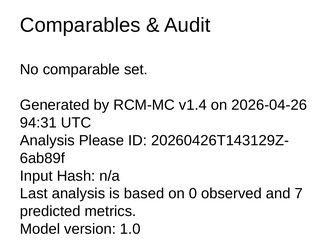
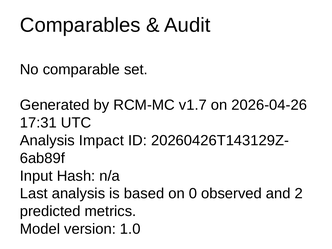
v1.4: v1.4 -> v1.7 (193, 105)
94:31: 94:31 -> 17:31 (38, 123)
Please: Please -> Impact (101, 140)
7: 7 -> 2 (299, 194)
